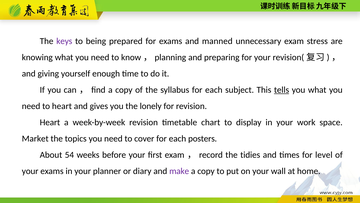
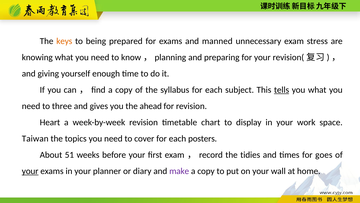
keys colour: purple -> orange (64, 41)
to heart: heart -> three (62, 106)
lonely: lonely -> ahead (151, 106)
Market: Market -> Taiwan (35, 138)
54: 54 -> 51 (69, 155)
level: level -> goes (324, 155)
your underline: none -> present (30, 171)
